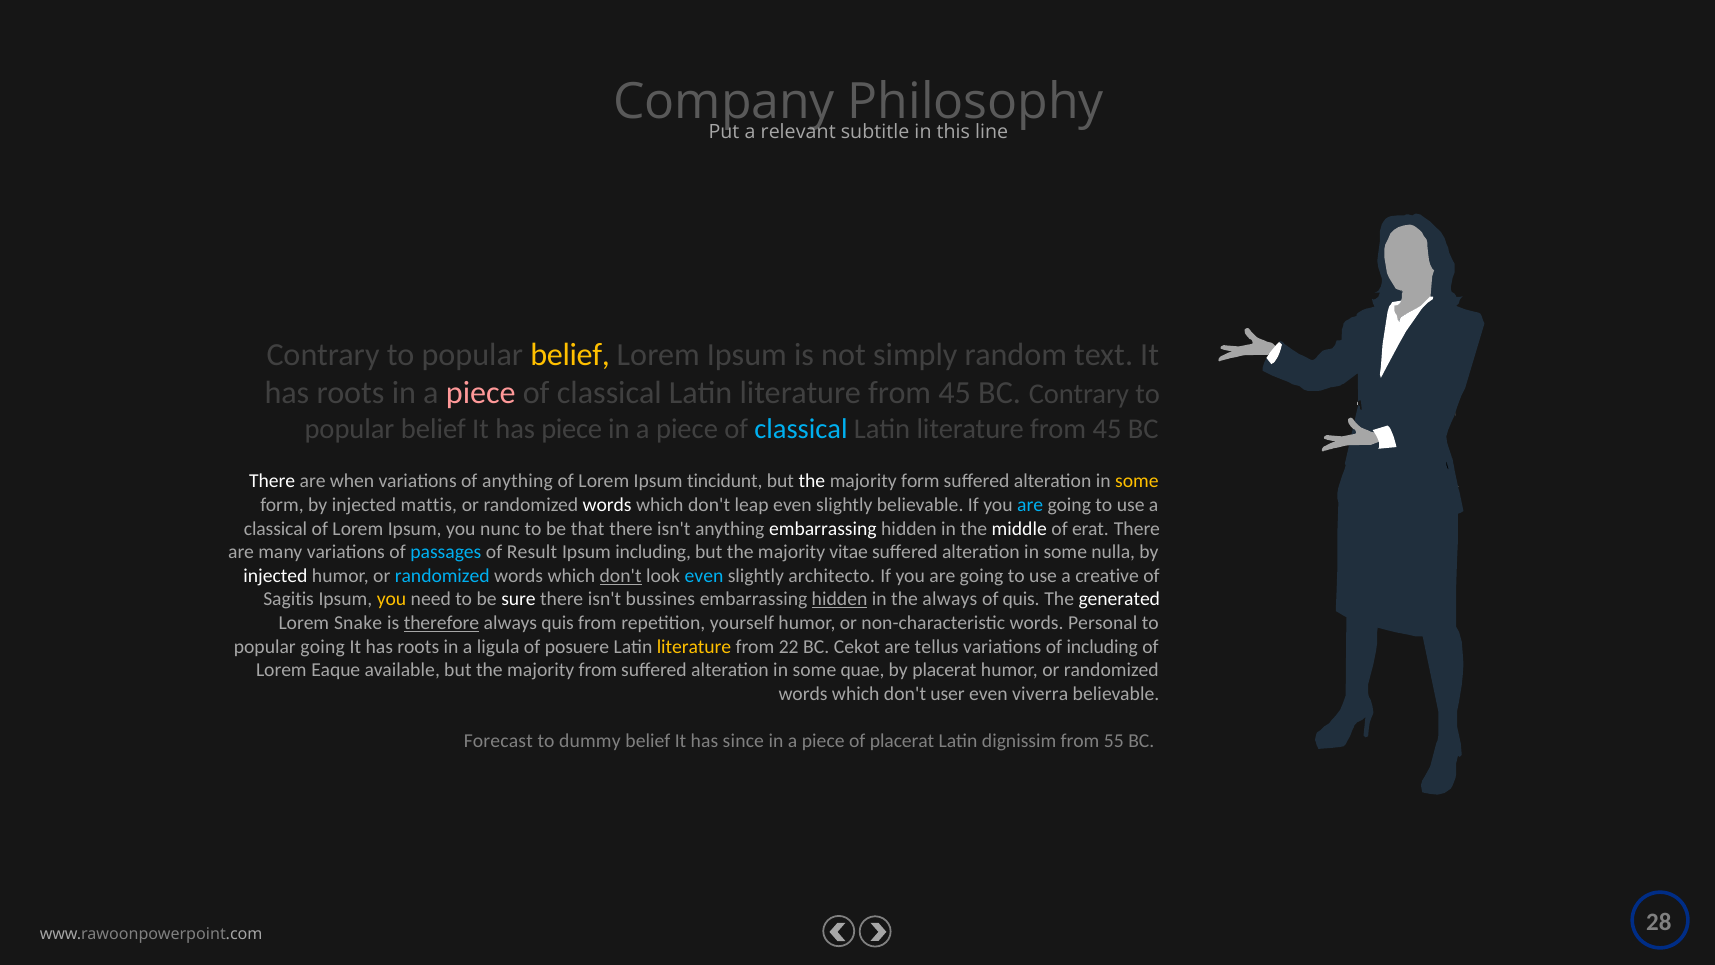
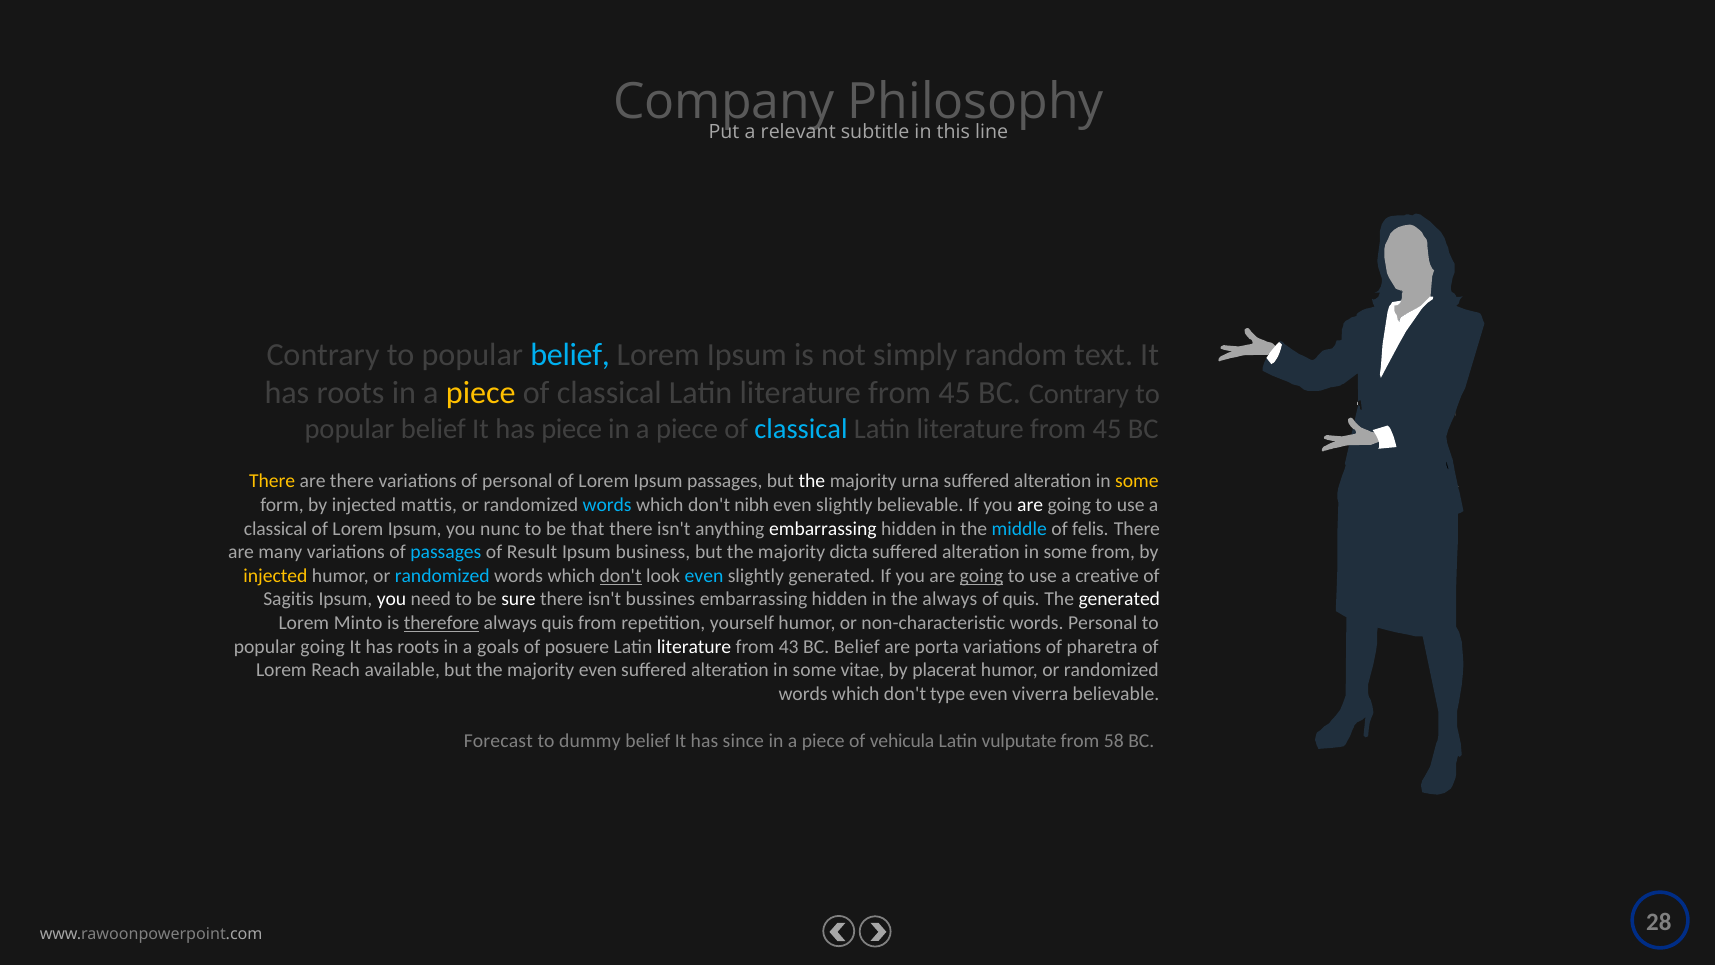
belief colour: yellow -> light blue (570, 354)
piece colour: pink -> yellow (481, 393)
There colour: white -> yellow (272, 481)
are when: when -> there (352, 481)
of anything: anything -> personal (517, 481)
Ipsum tincidunt: tincidunt -> passages (725, 481)
majority form: form -> urna (920, 481)
words colour: white -> light blue (607, 505)
leap: leap -> nibh (752, 505)
are colour: light blue -> white (1030, 505)
middle colour: white -> light blue (1019, 528)
erat: erat -> felis (1090, 528)
Ipsum including: including -> business (653, 552)
vitae: vitae -> dicta (849, 552)
some nulla: nulla -> from (1113, 552)
injected colour: white -> yellow (275, 576)
slightly architecto: architecto -> generated (832, 576)
going underline: none -> present (982, 576)
you colour: yellow -> white (391, 599)
hidden underline: present -> none (840, 599)
Snake: Snake -> Minto (358, 623)
ligula: ligula -> goals (498, 646)
literature colour: yellow -> white (694, 646)
22: 22 -> 43 (789, 646)
BC Cekot: Cekot -> Belief (857, 646)
tellus: tellus -> porta (937, 646)
of including: including -> pharetra (1102, 646)
Eaque: Eaque -> Reach (336, 670)
majority from: from -> even (598, 670)
quae: quae -> vitae (862, 670)
user: user -> type (948, 694)
of placerat: placerat -> vehicula (902, 741)
dignissim: dignissim -> vulputate (1019, 741)
55: 55 -> 58 (1114, 741)
